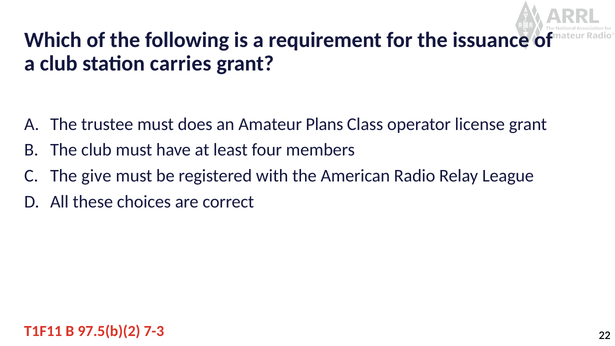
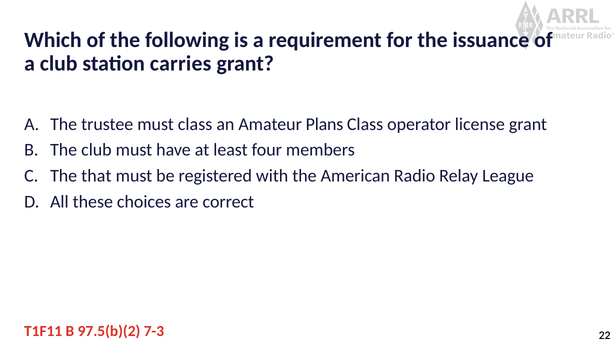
must does: does -> class (195, 124)
give: give -> that (96, 176)
